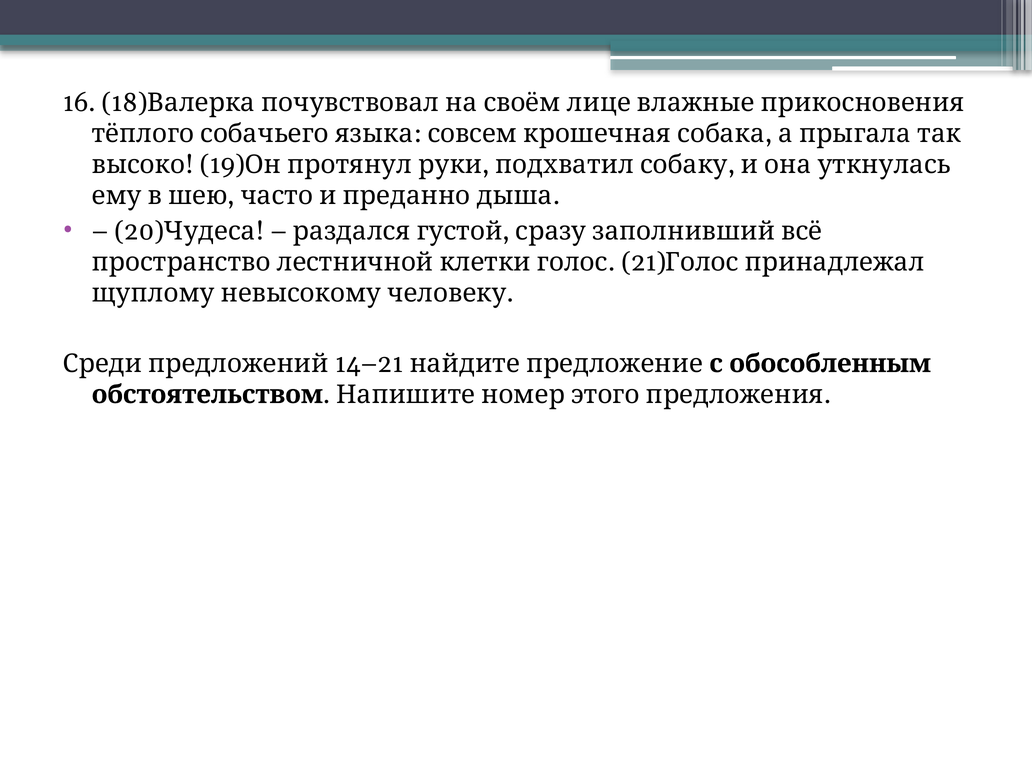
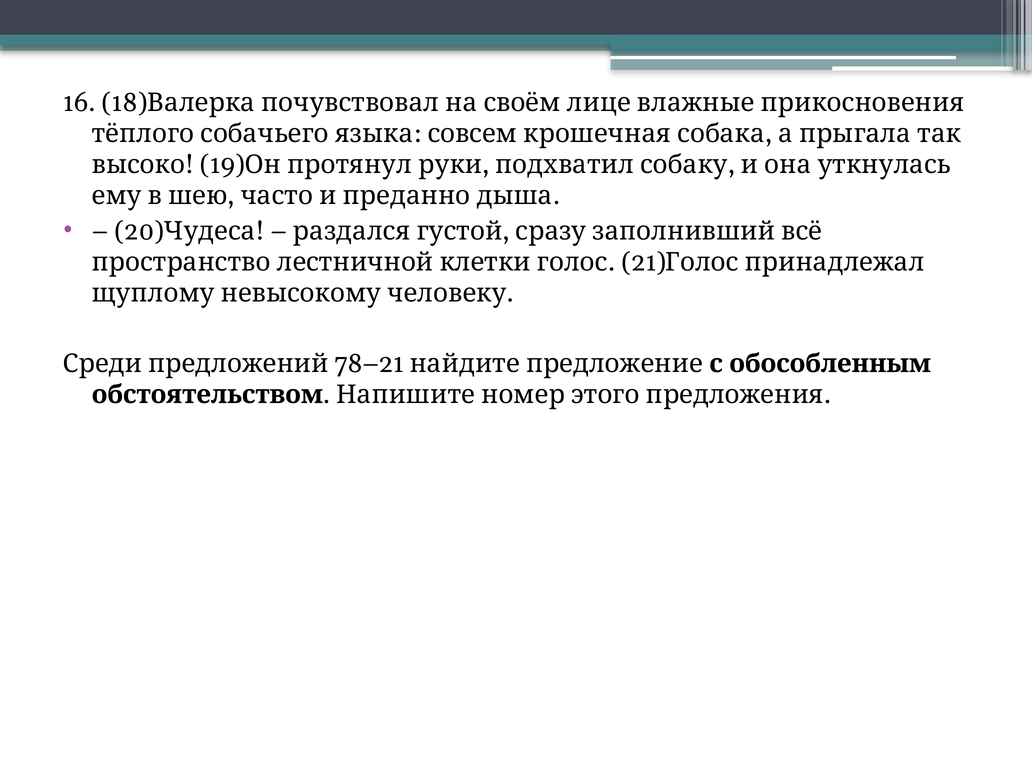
14–21: 14–21 -> 78–21 (369, 364)
